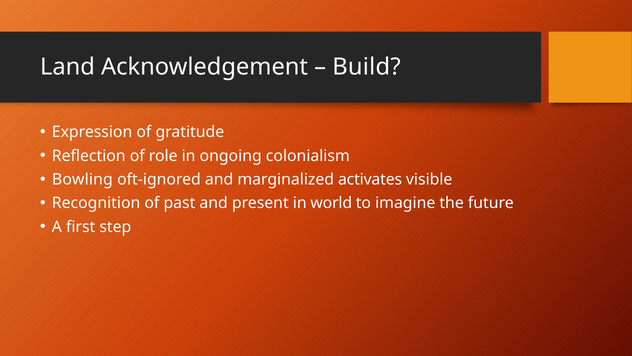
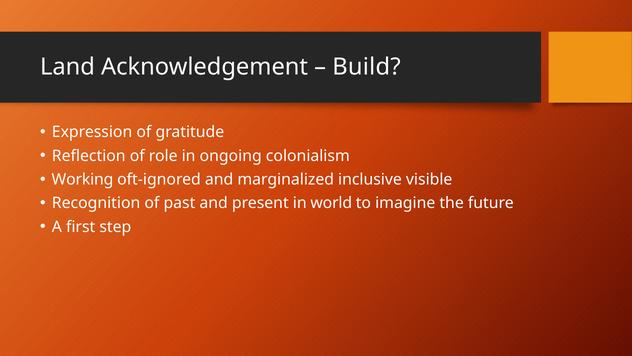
Bowling: Bowling -> Working (83, 179)
activates: activates -> inclusive (370, 179)
